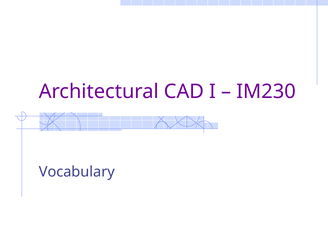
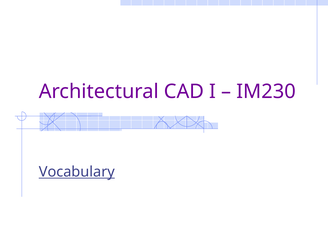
Vocabulary underline: none -> present (77, 172)
